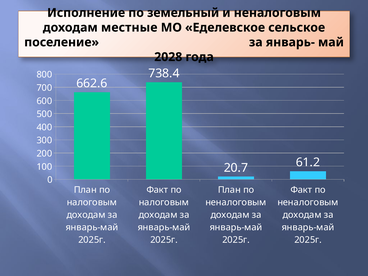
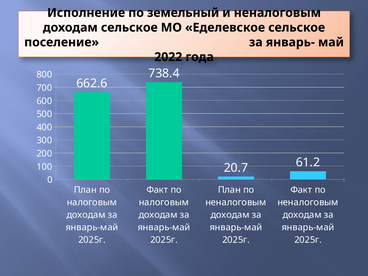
доходам местные: местные -> сельское (129, 28)
2028: 2028 -> 2022 (168, 57)
